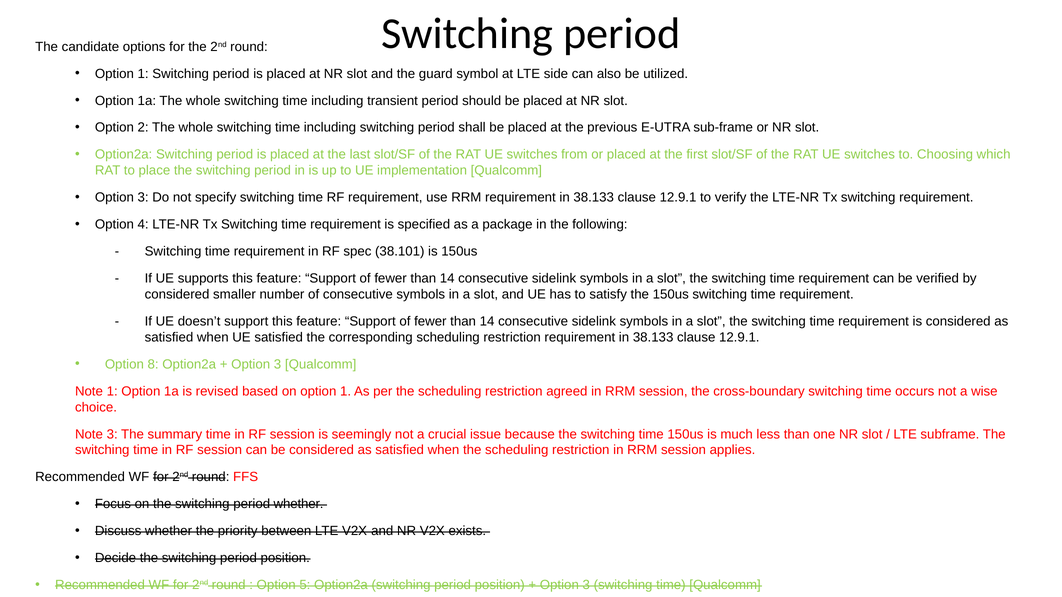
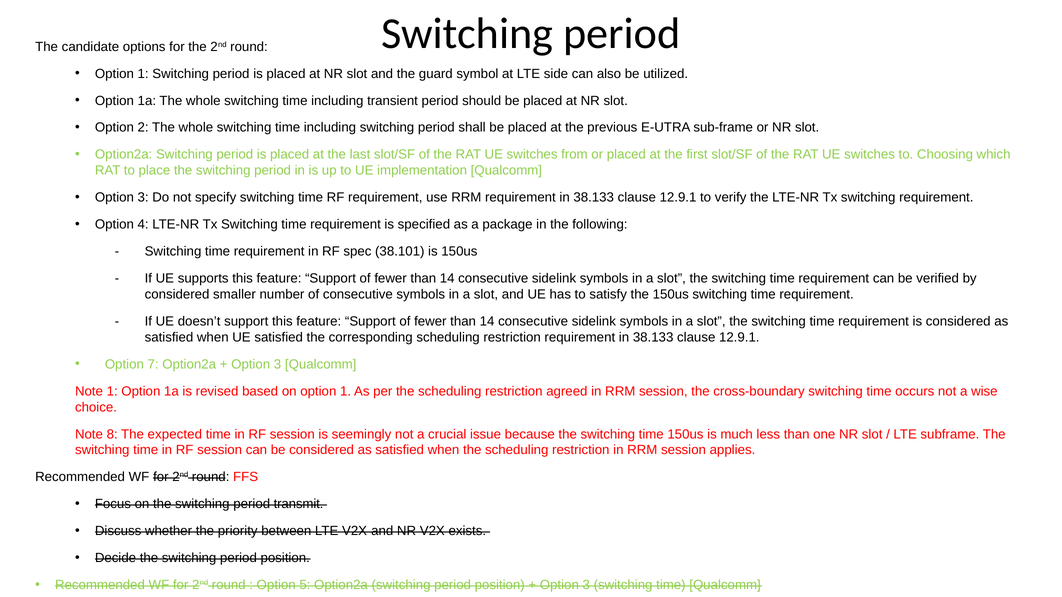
8: 8 -> 7 (153, 364)
Note 3: 3 -> 8 (112, 434)
summary: summary -> expected (175, 434)
period whether: whether -> transmit (299, 504)
